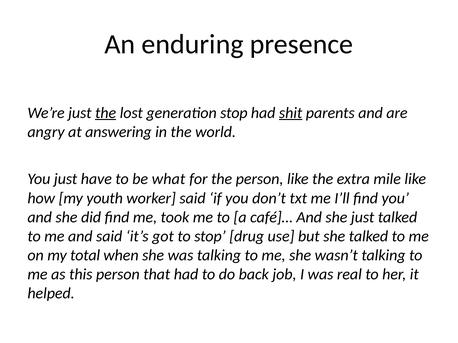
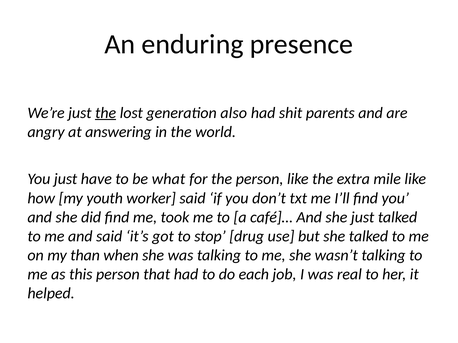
generation stop: stop -> also (234, 113)
shit underline: present -> none (291, 113)
total: total -> than (85, 256)
back: back -> each (254, 275)
